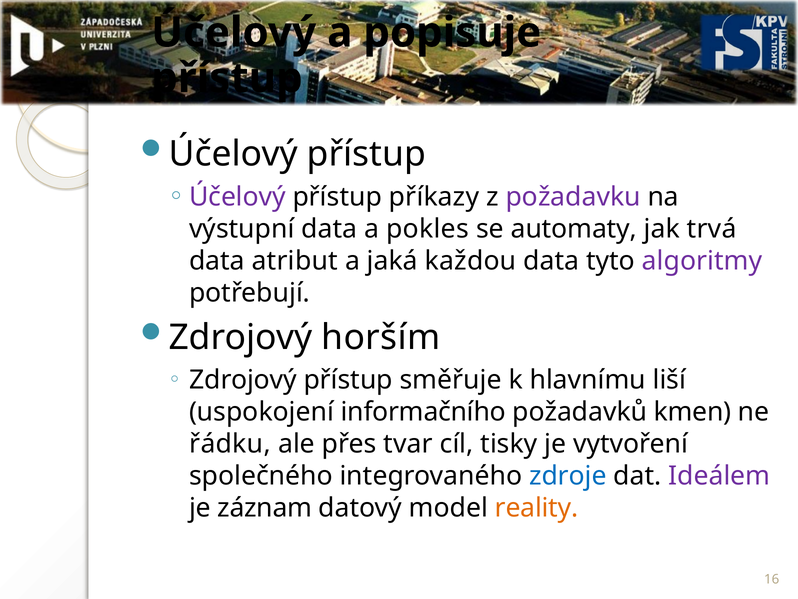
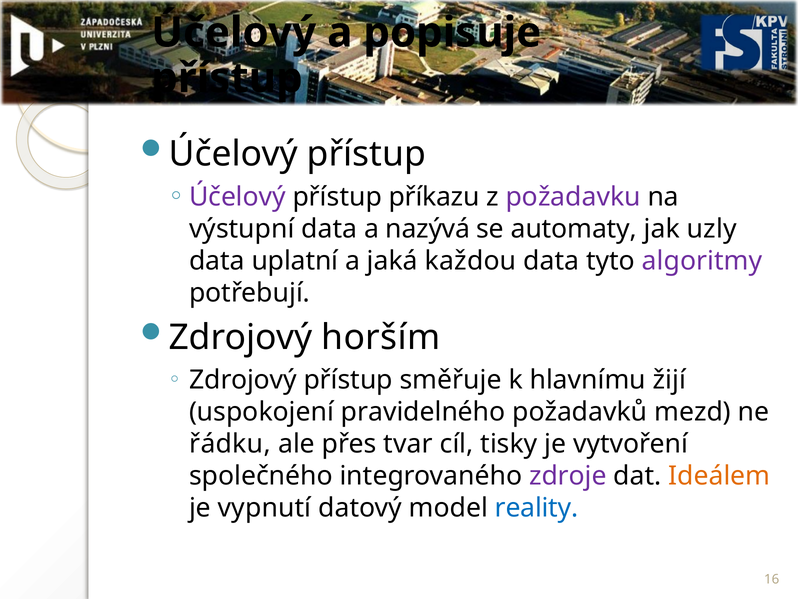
příkazy: příkazy -> příkazu (434, 197)
pokles: pokles -> nazývá (428, 229)
trvá: trvá -> uzly (712, 229)
atribut: atribut -> uplatní (295, 261)
liší: liší -> žijí (669, 380)
informačního: informačního -> pravidelného (423, 412)
kmen: kmen -> mezd (693, 412)
zdroje colour: blue -> purple (568, 476)
Ideálem colour: purple -> orange (719, 476)
záznam: záznam -> vypnutí (265, 508)
reality colour: orange -> blue (537, 508)
